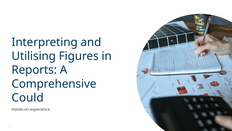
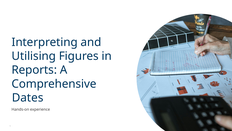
Could: Could -> Dates (28, 97)
